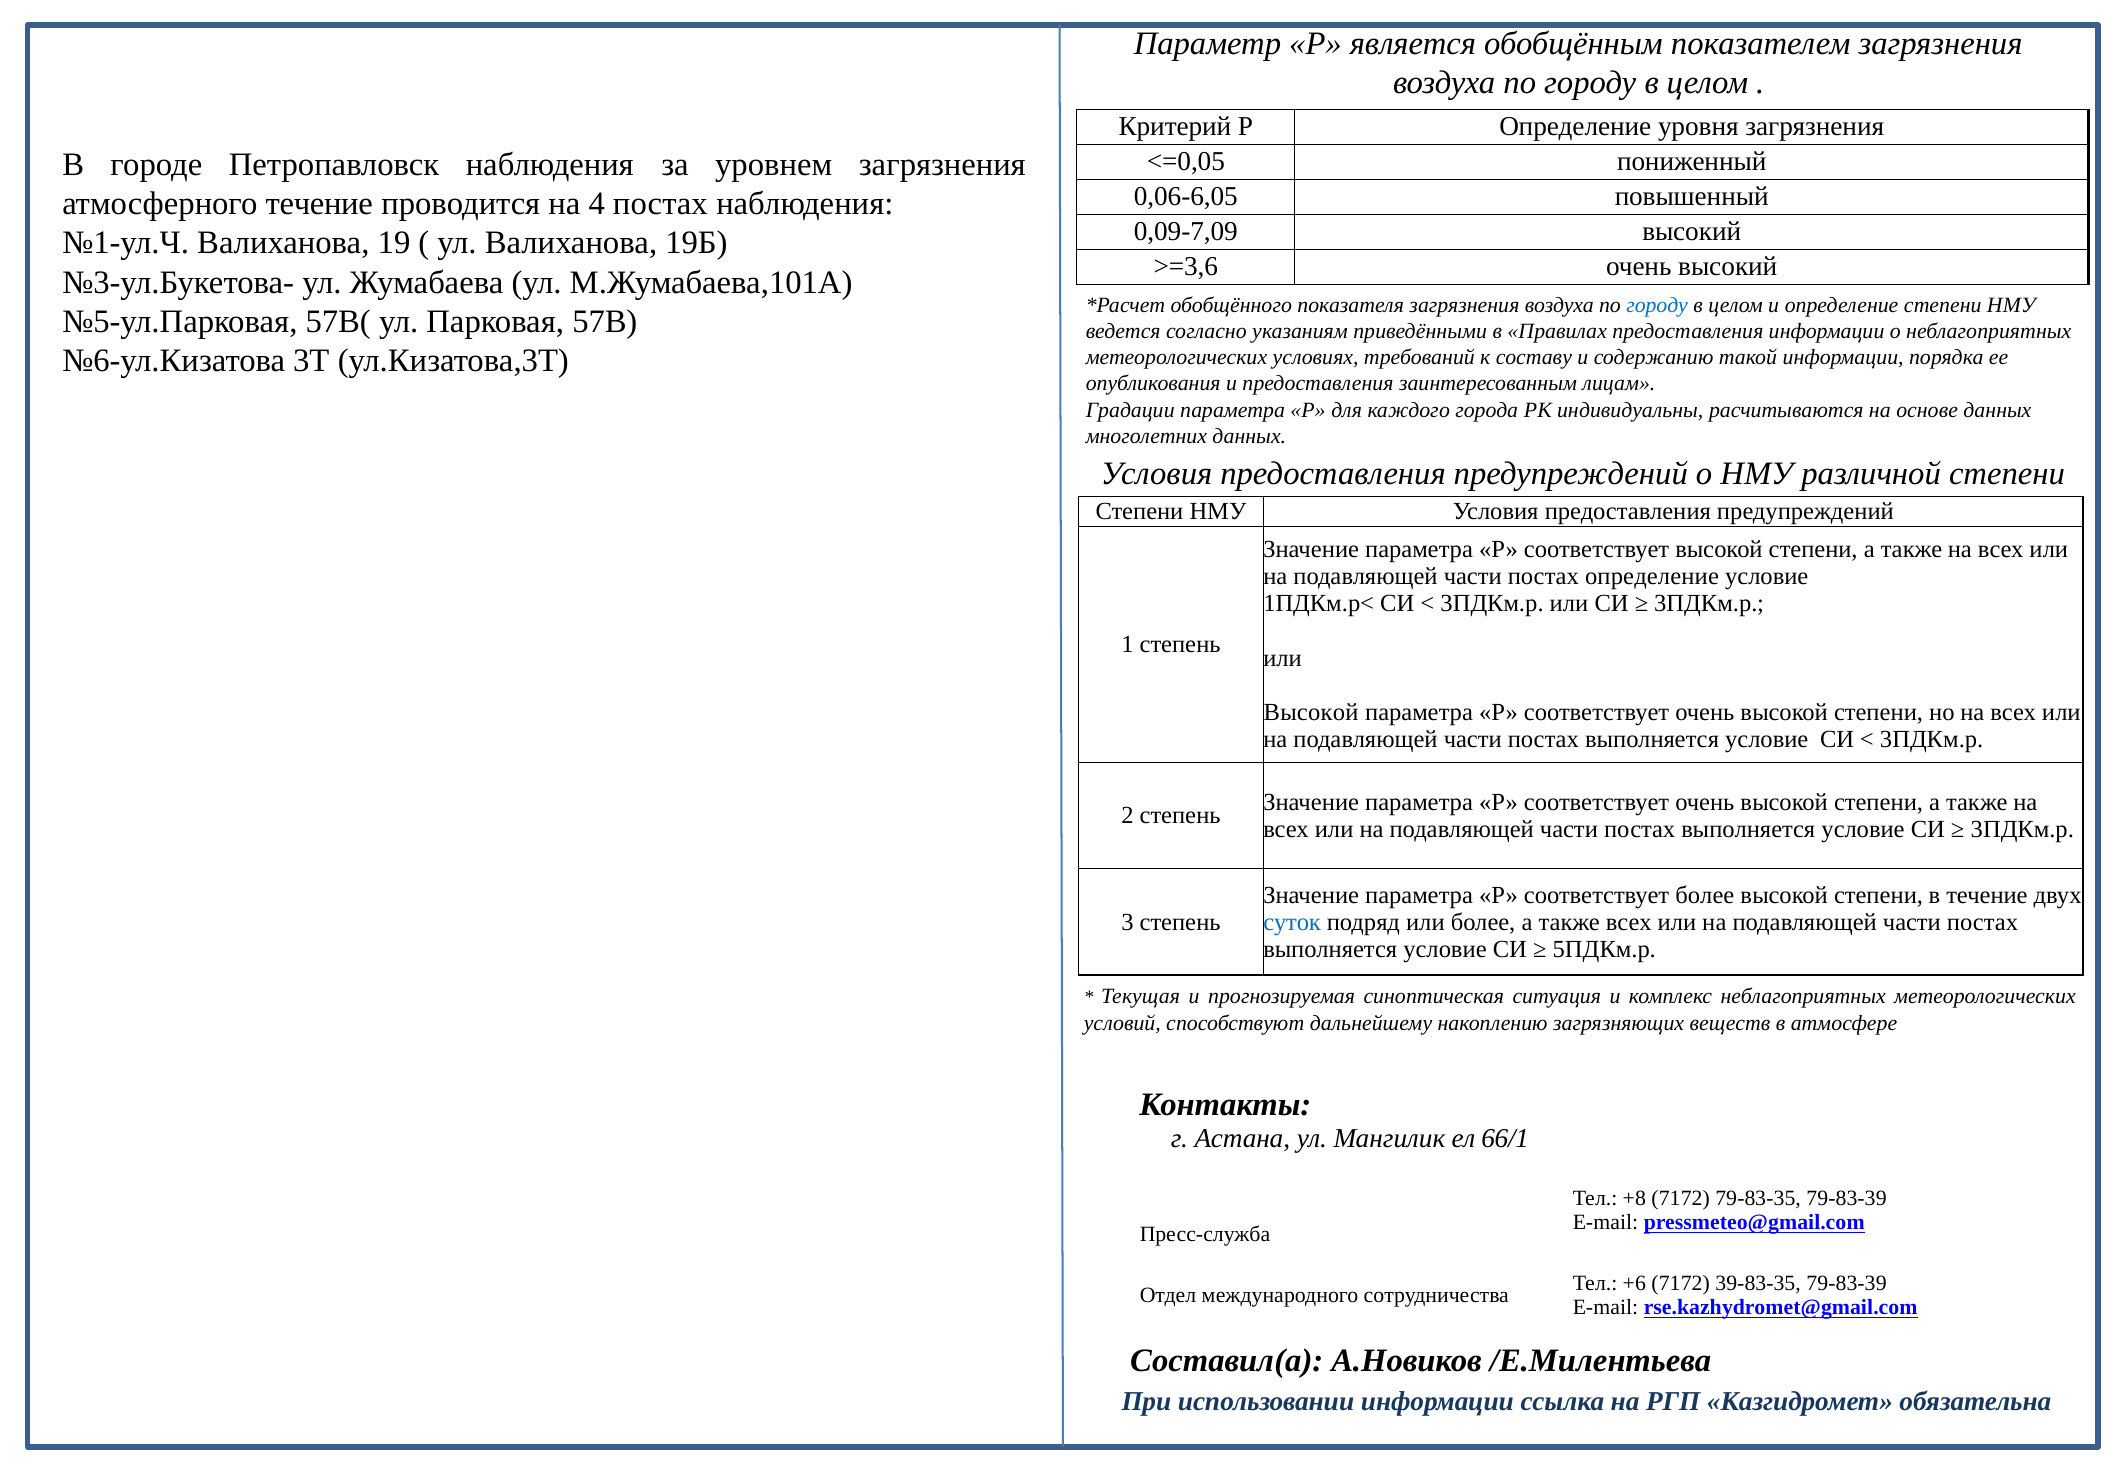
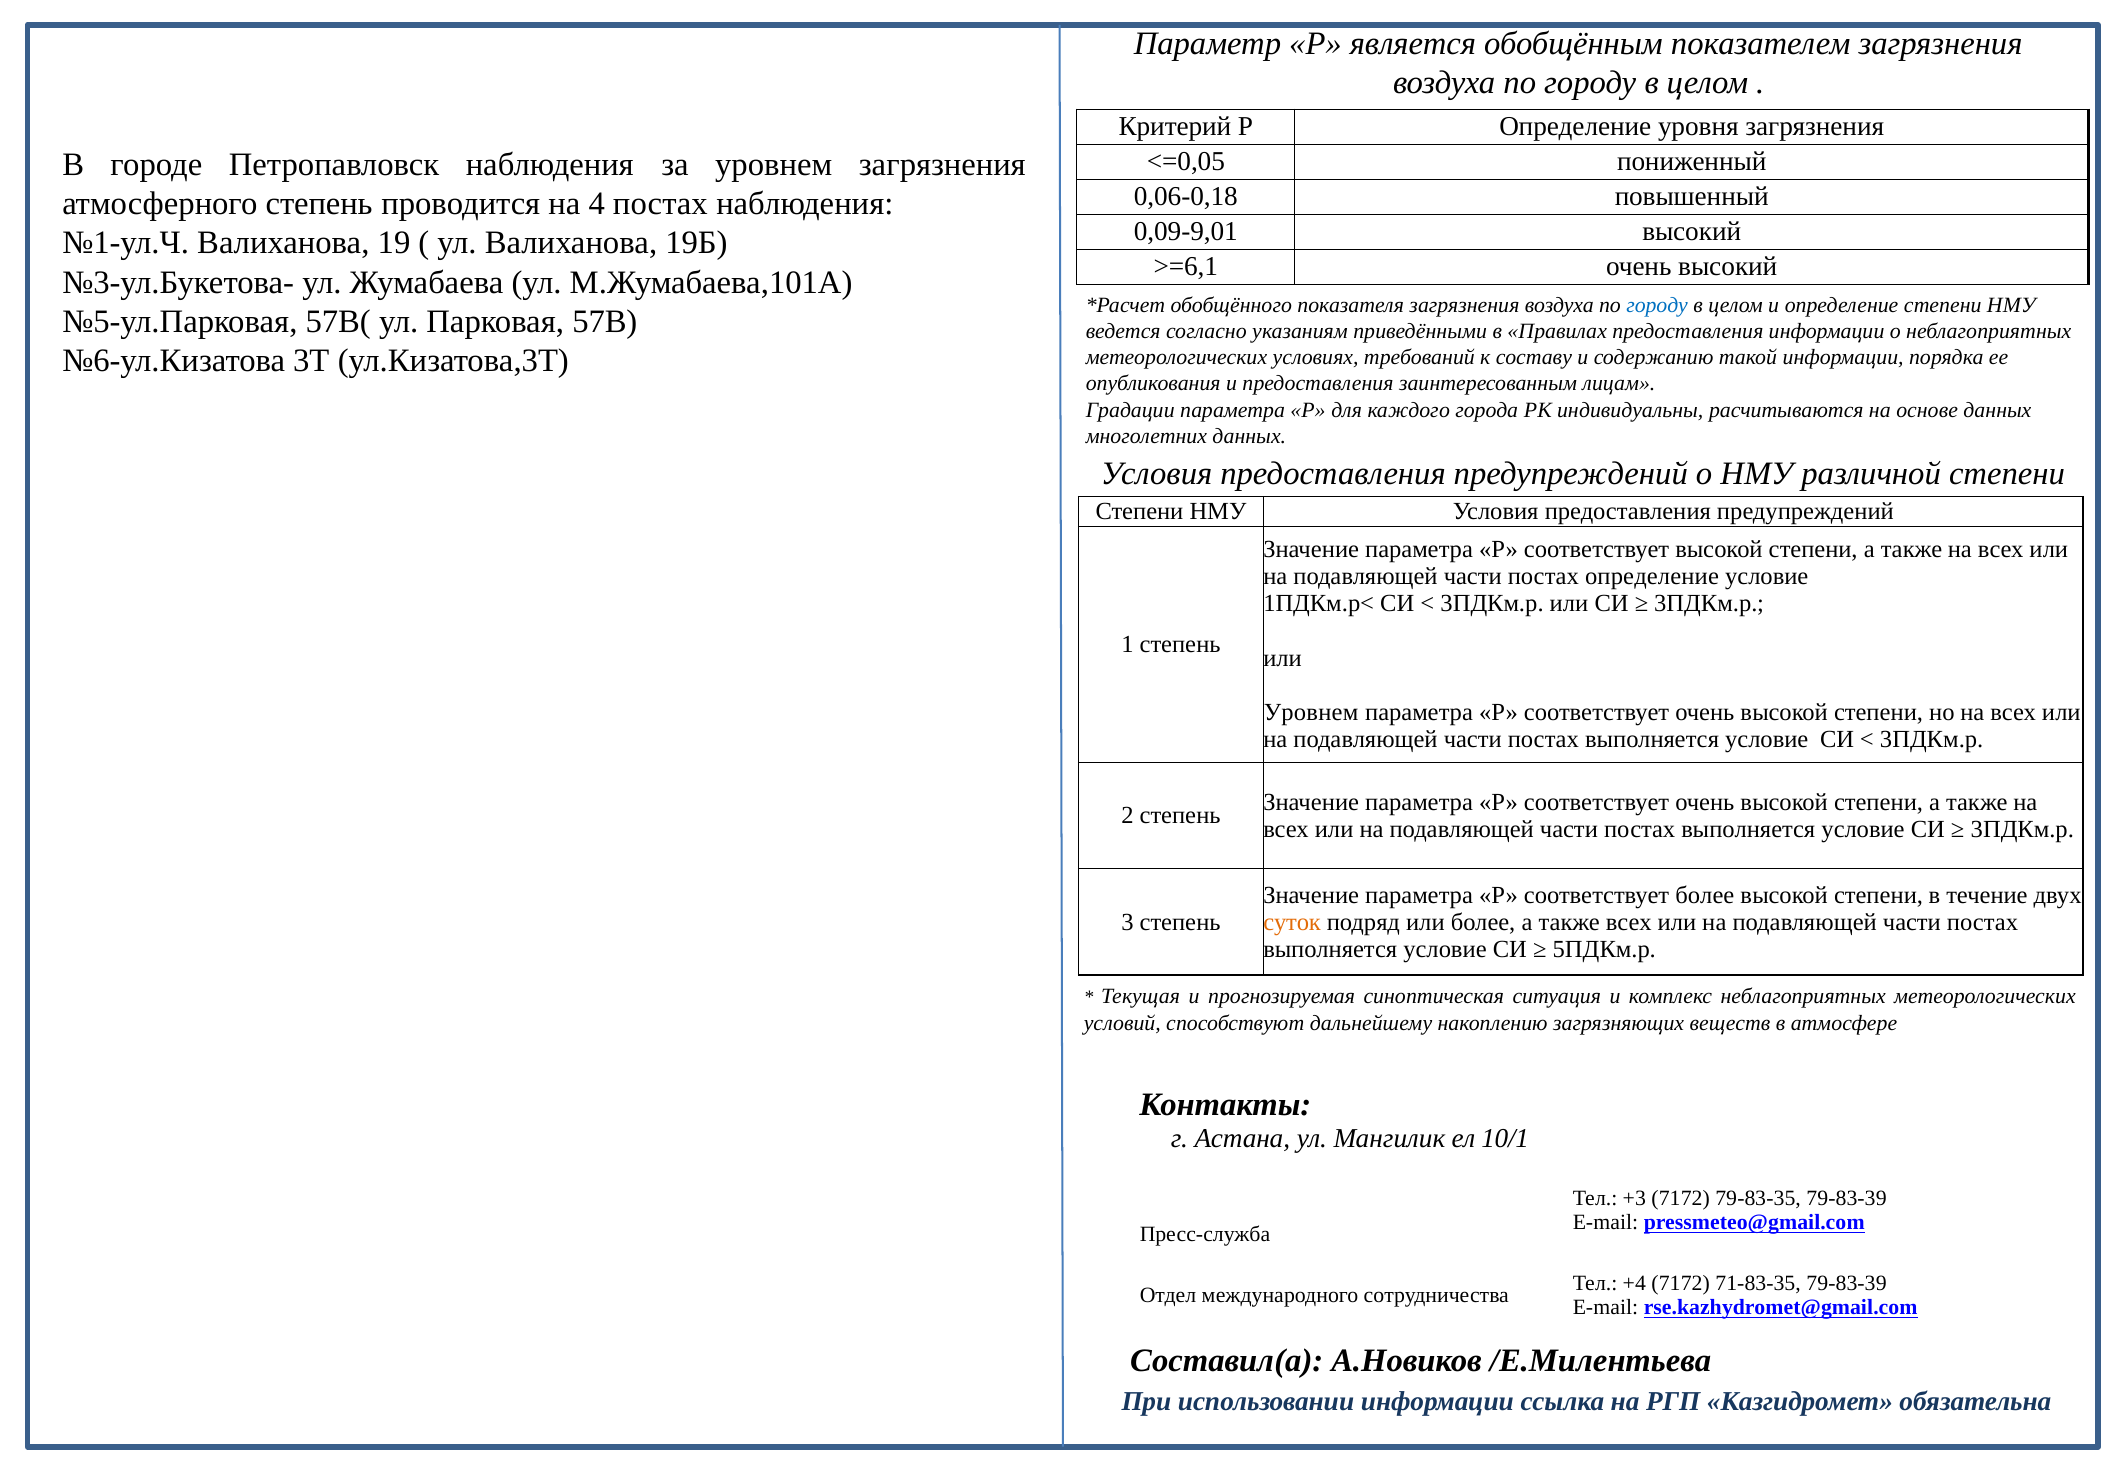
0,06-6,05: 0,06-6,05 -> 0,06-0,18 (1186, 197)
атмосферного течение: течение -> степень (319, 204)
0,09-7,09: 0,09-7,09 -> 0,09-9,01 (1186, 232)
>=3,6: >=3,6 -> >=6,1 (1186, 267)
Высокой: Высокой -> Уровнем (1311, 712)
суток colour: blue -> orange (1292, 922)
66/1: 66/1 -> 10/1 (1505, 1138)
+8: +8 -> +3 (1634, 1198)
+6: +6 -> +4 (1634, 1283)
39-83-35: 39-83-35 -> 71-83-35 (1758, 1283)
